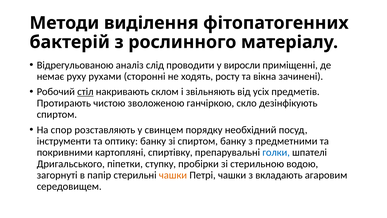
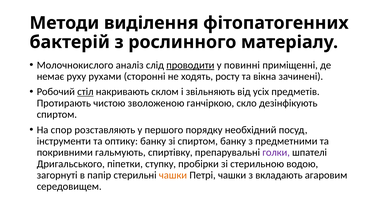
Відрегульованою: Відрегульованою -> Молочнокислого (75, 65)
проводити underline: none -> present (190, 65)
виросли: виросли -> повинні (242, 65)
свинцем: свинцем -> першого (164, 130)
картопляні: картопляні -> гальмують (120, 152)
голки colour: blue -> purple (276, 152)
